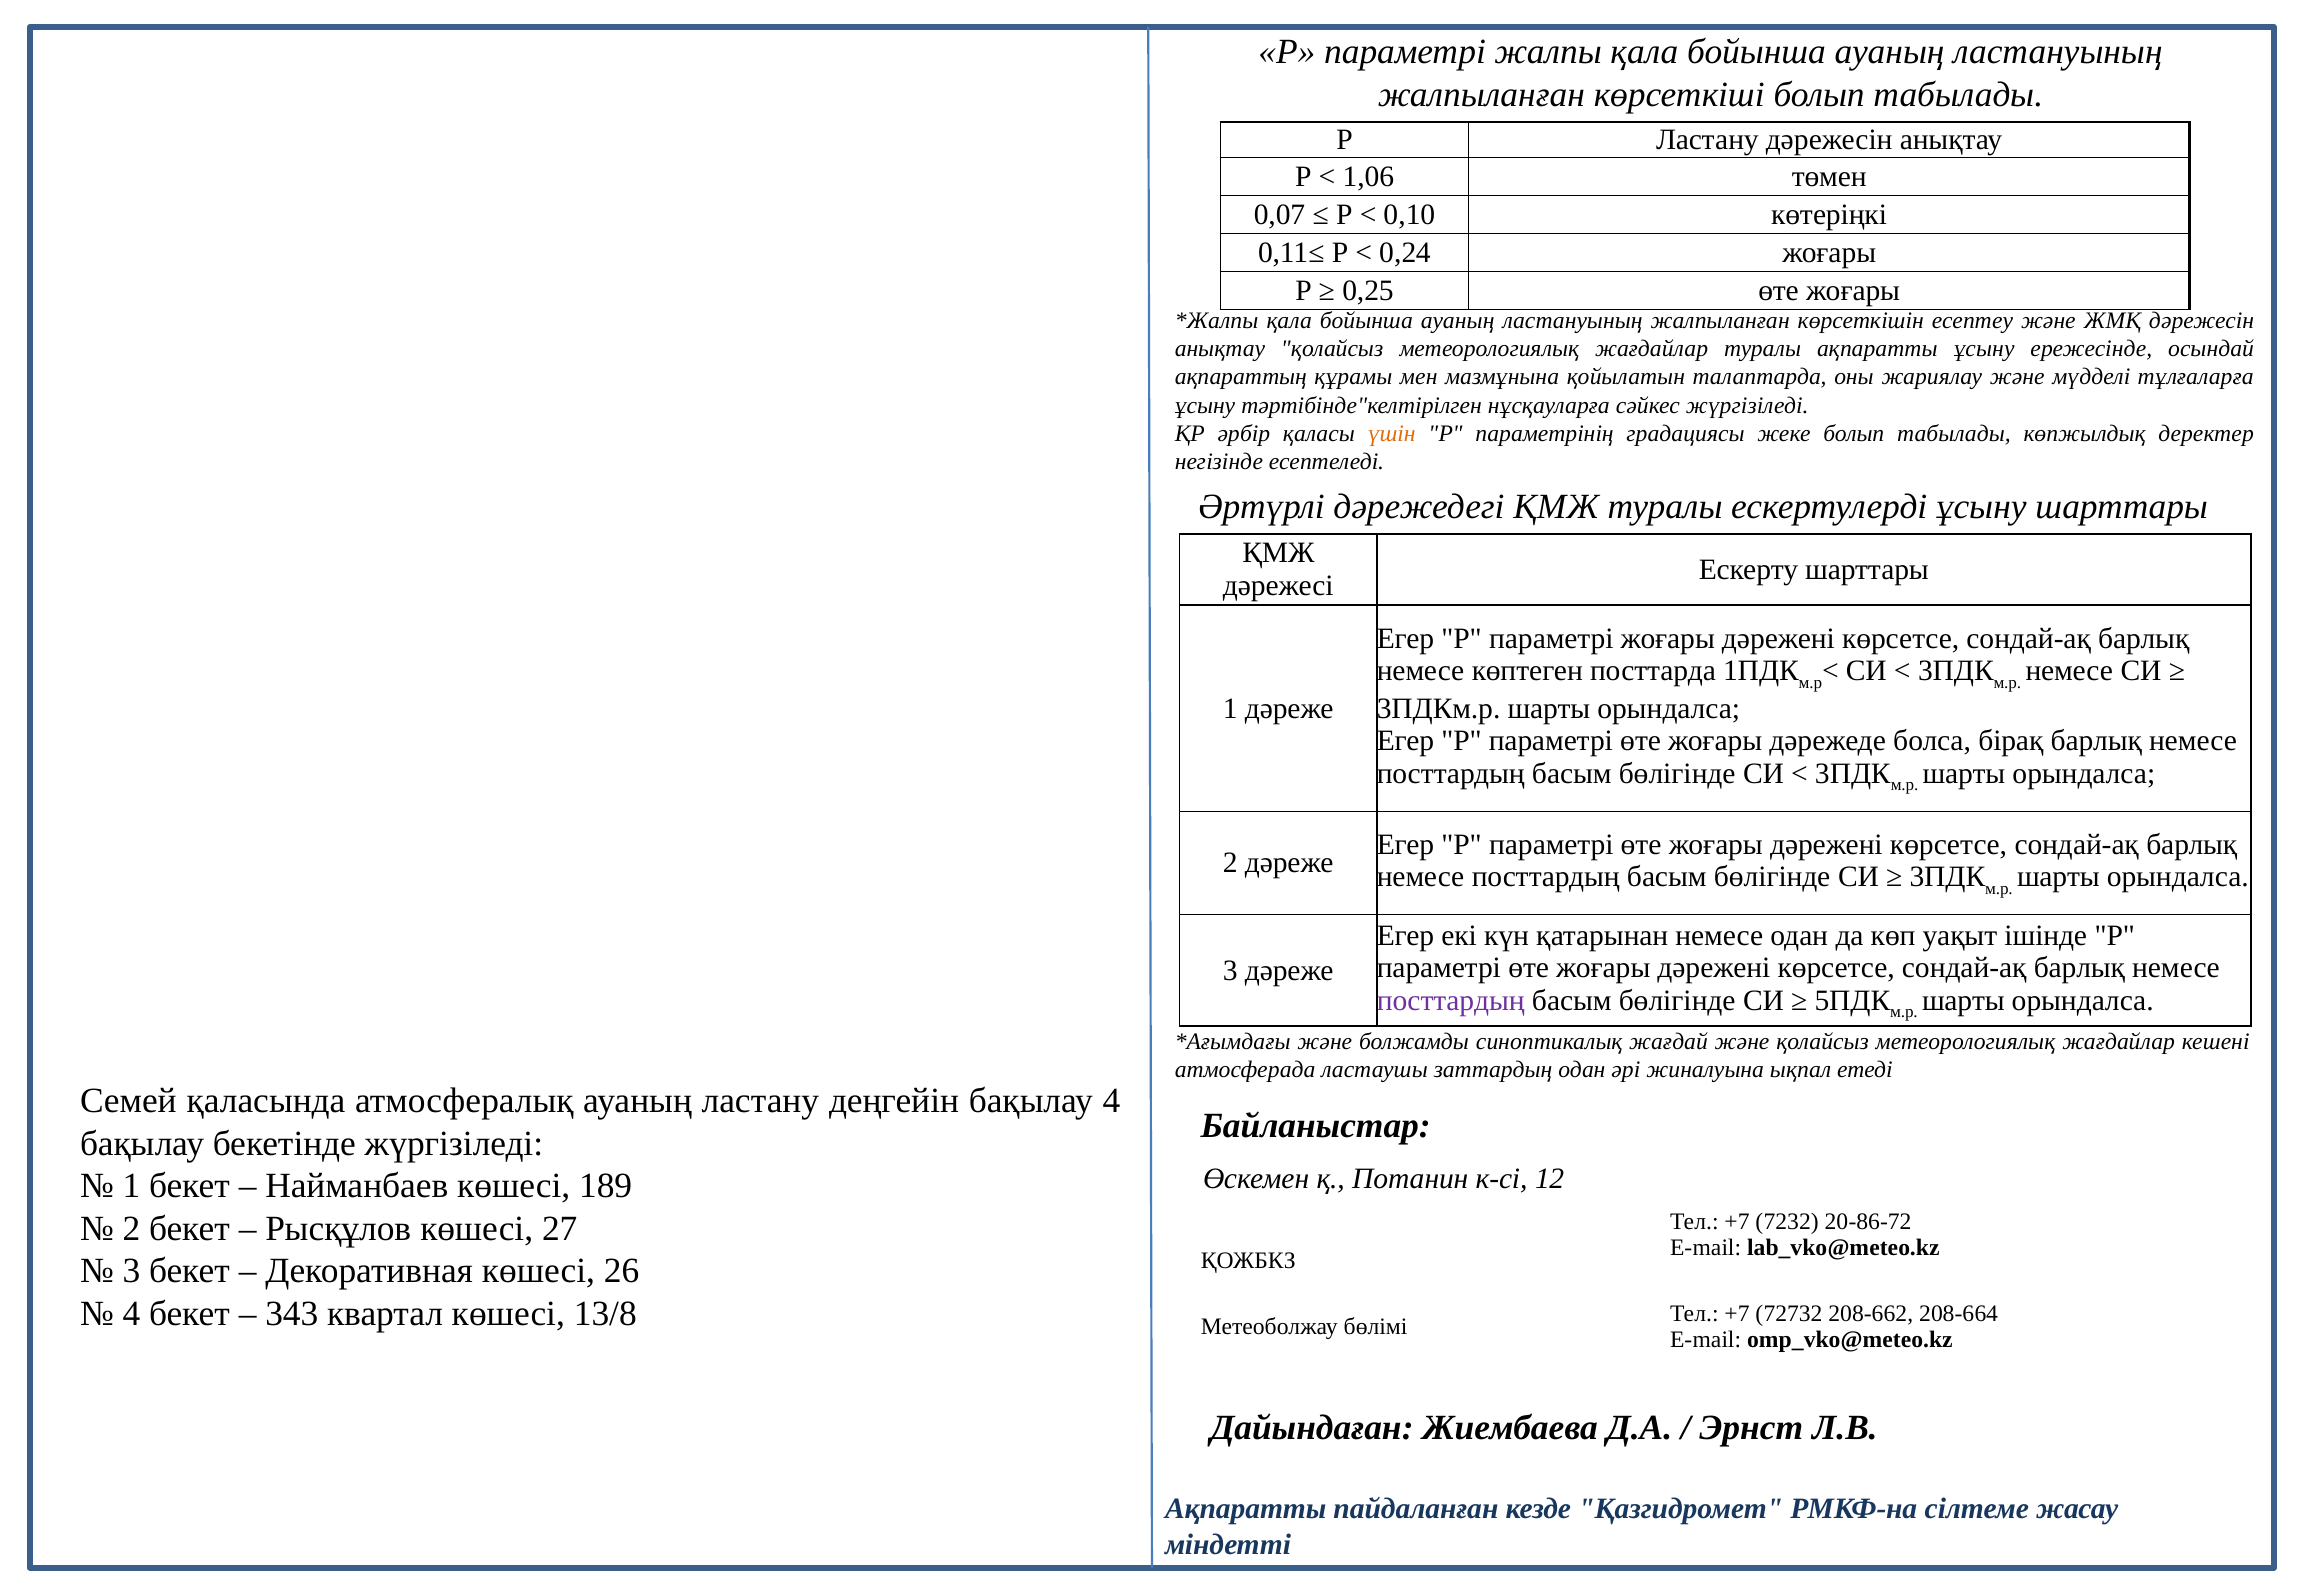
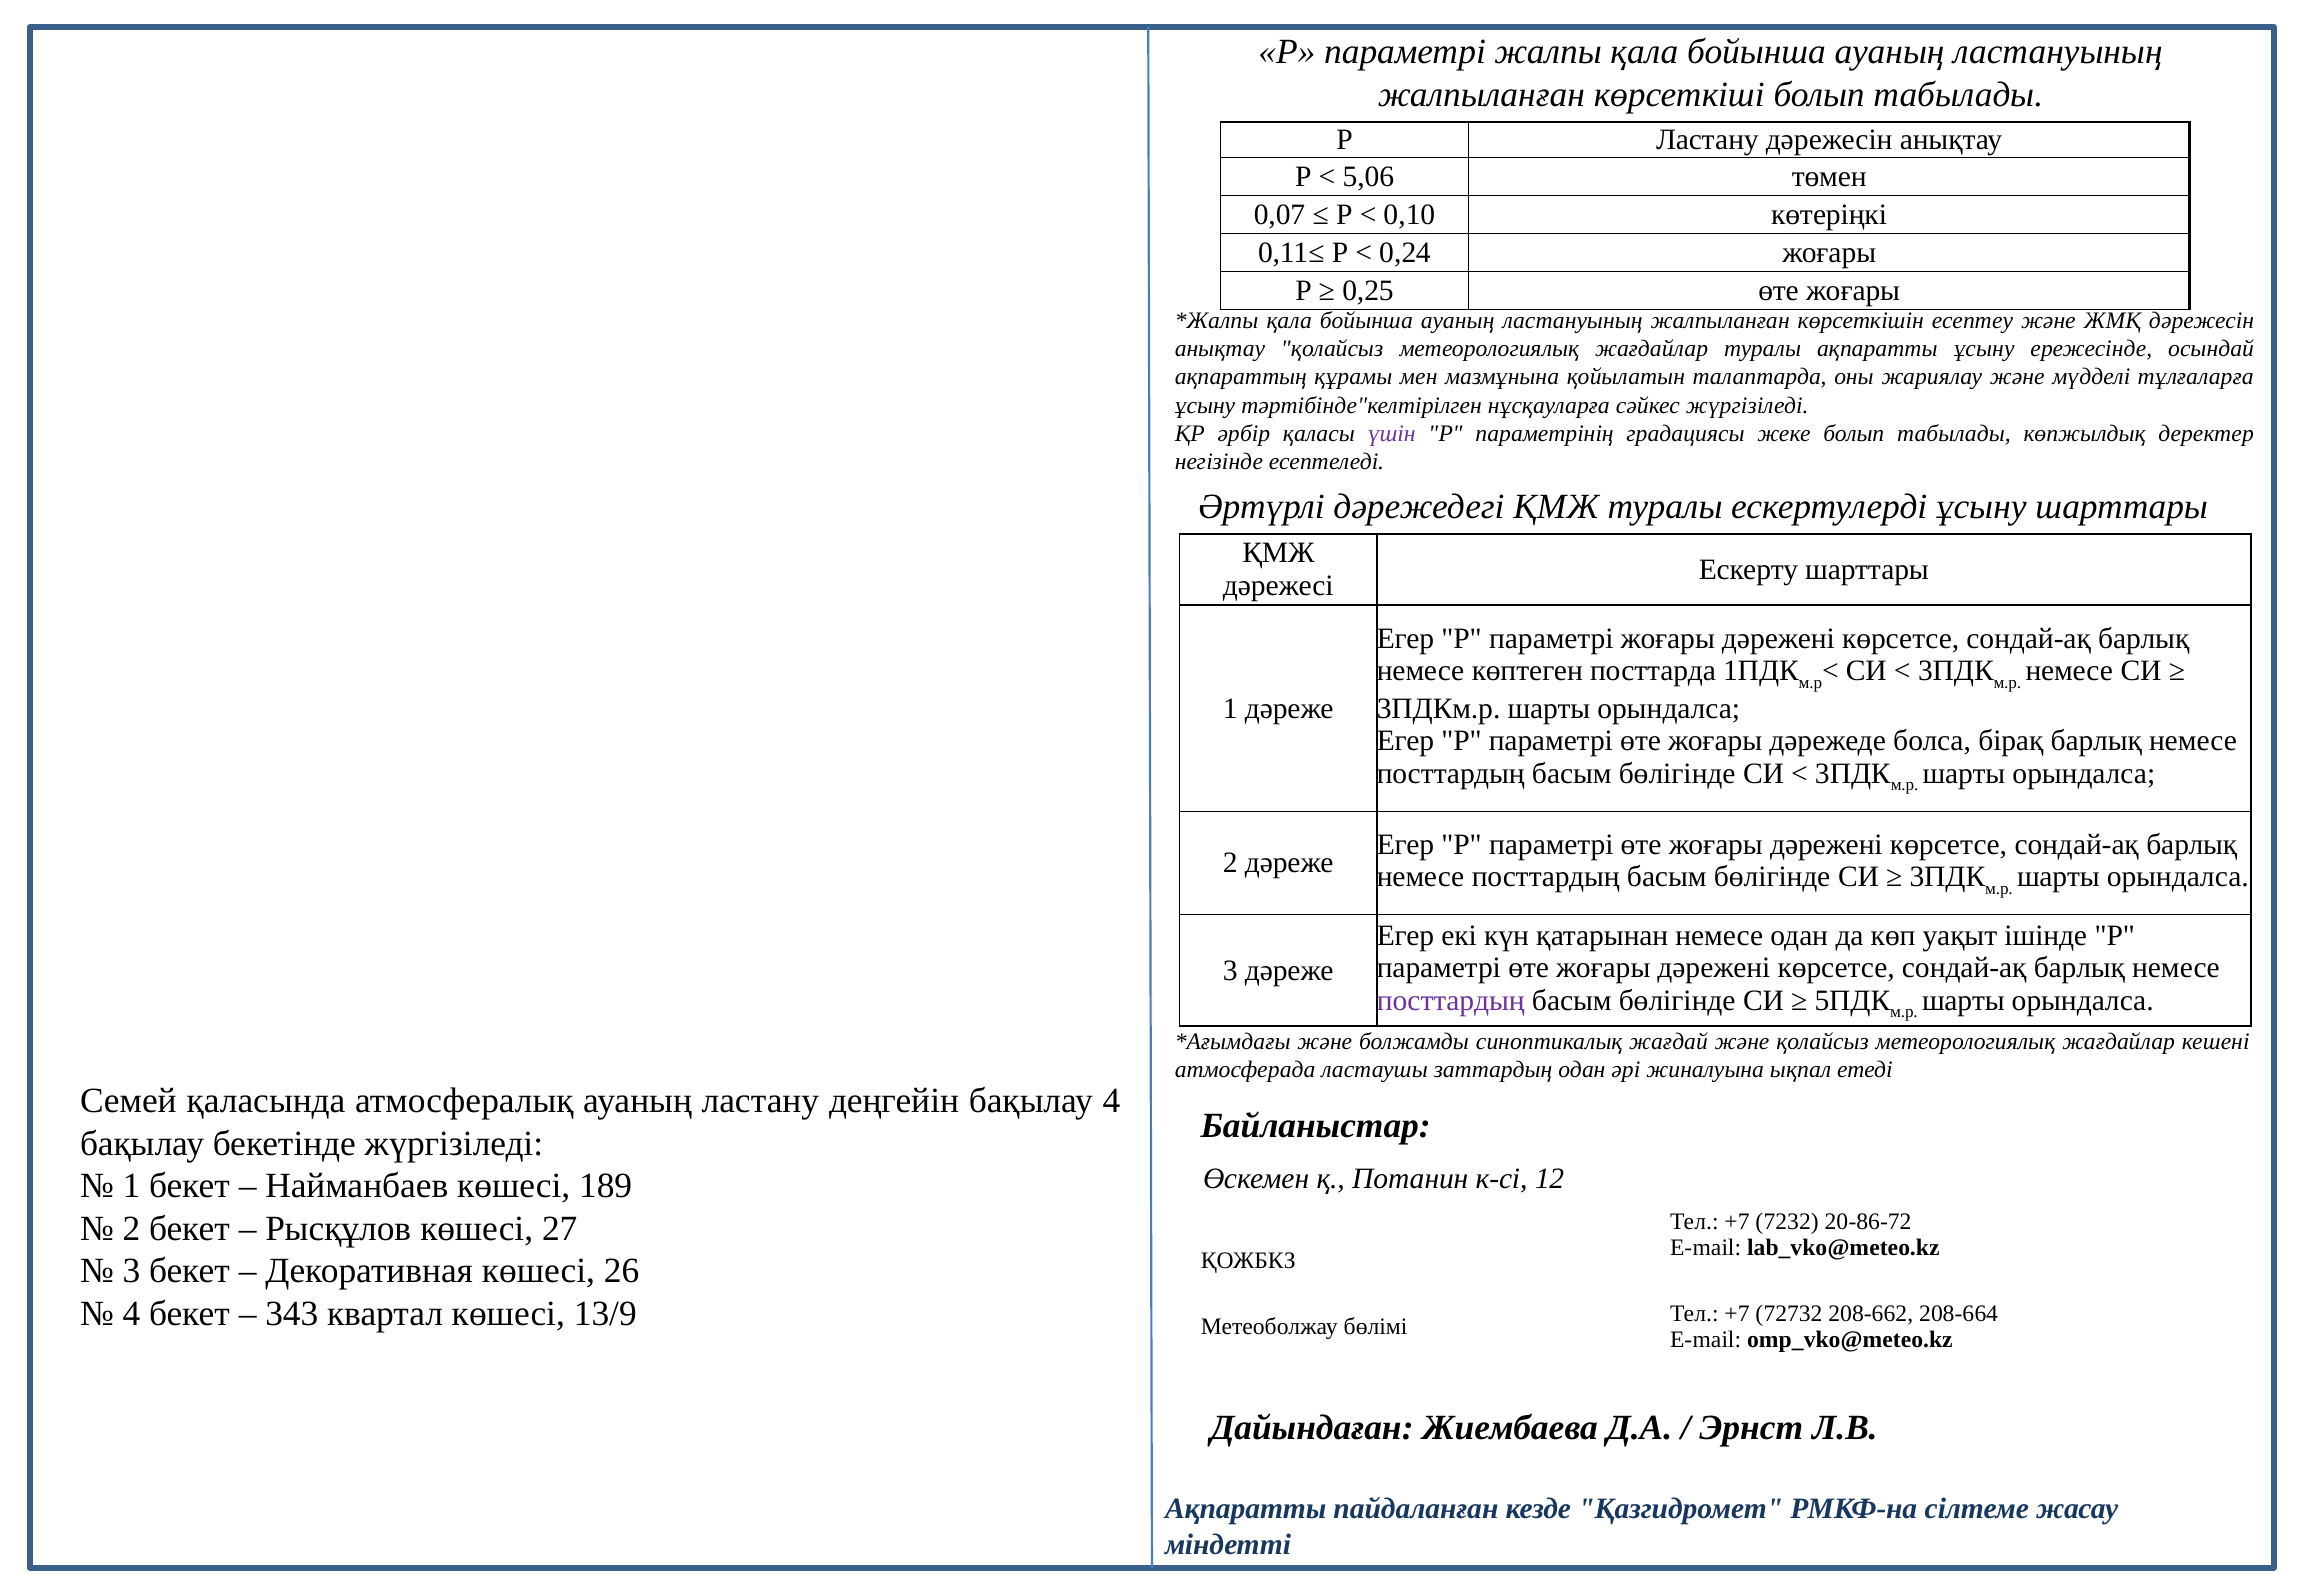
1,06: 1,06 -> 5,06 (1368, 176)
үшін colour: orange -> purple (1392, 434)
13/8: 13/8 -> 13/9 (605, 1314)
